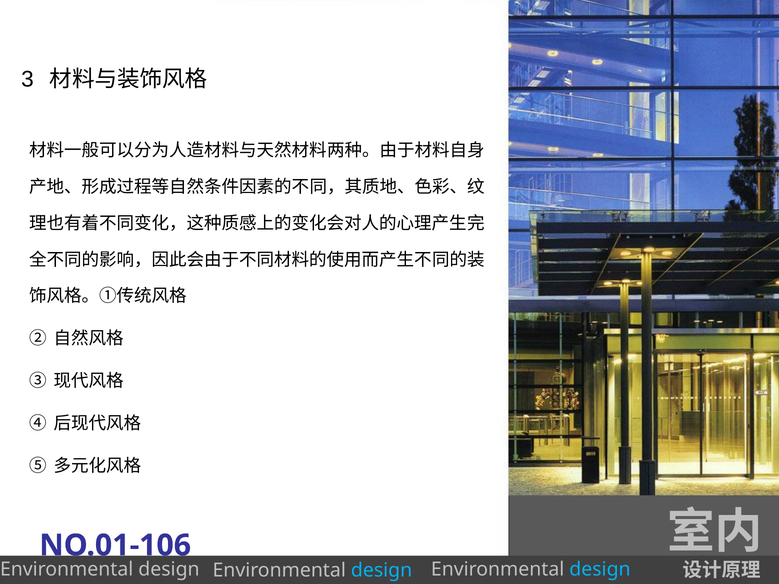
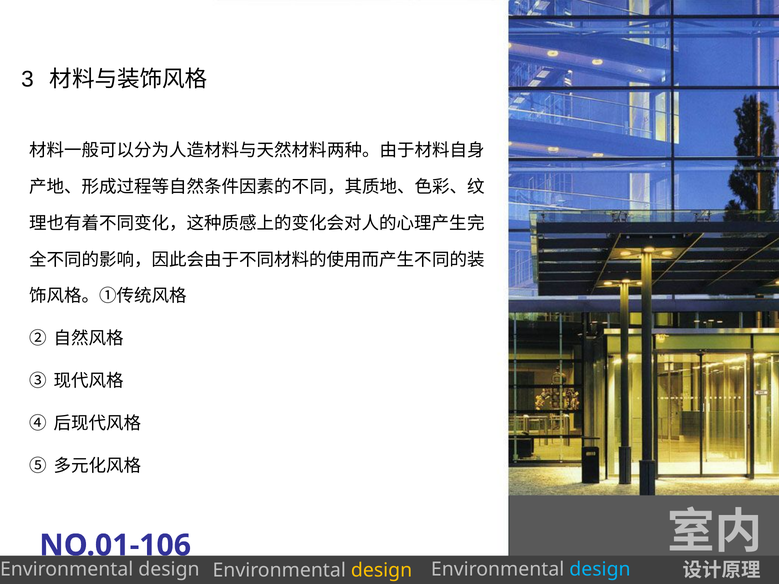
design colour: light blue -> yellow (382, 571)
